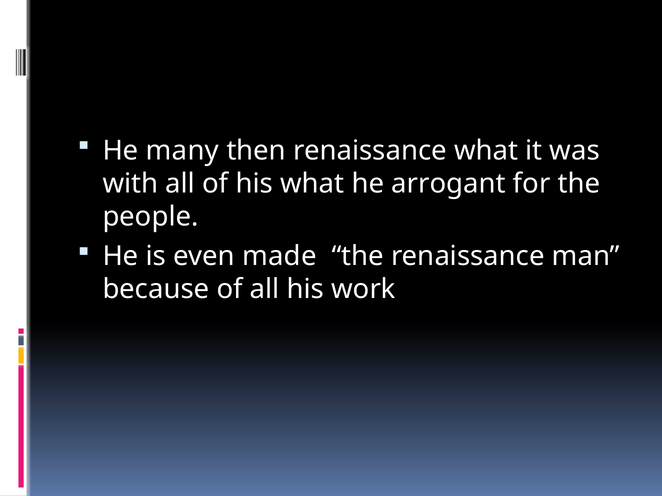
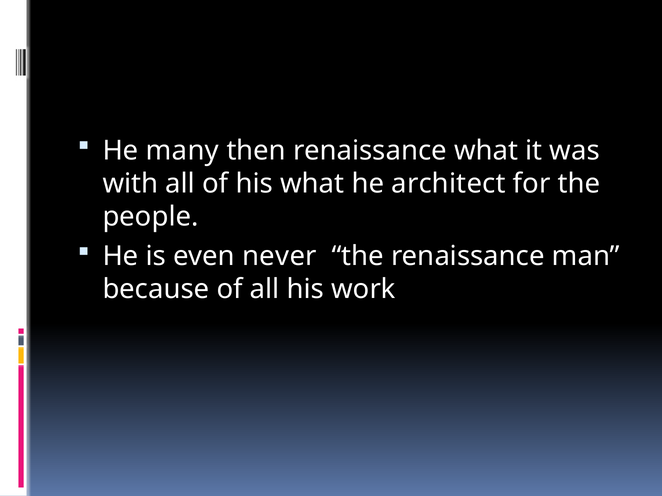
arrogant: arrogant -> architect (449, 184)
made: made -> never (279, 257)
